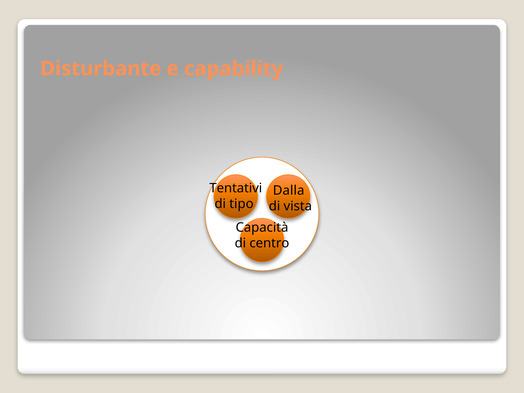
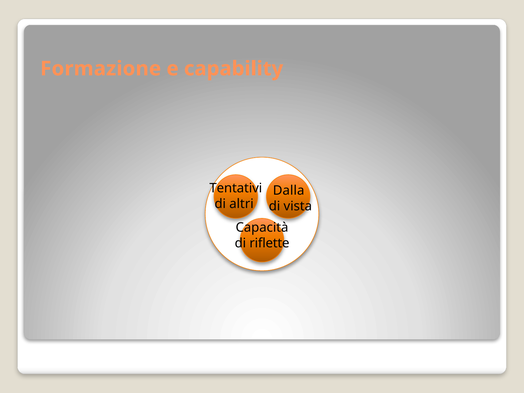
Disturbante: Disturbante -> Formazione (101, 69)
tipo: tipo -> altri (241, 204)
centro: centro -> riflette (269, 243)
